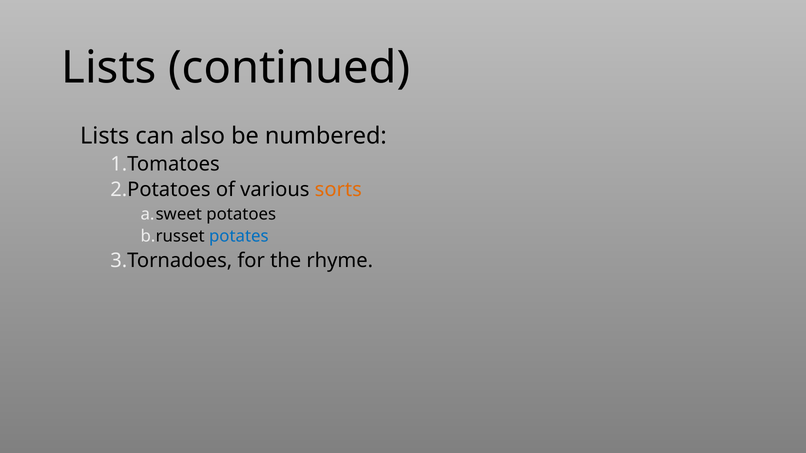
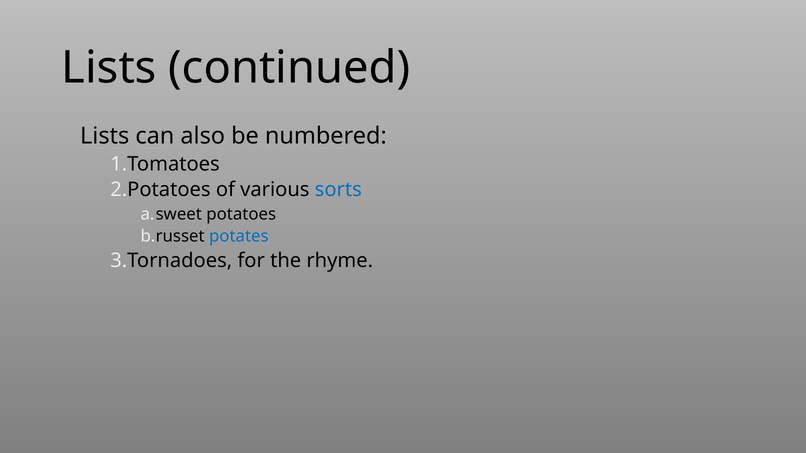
sorts colour: orange -> blue (338, 190)
